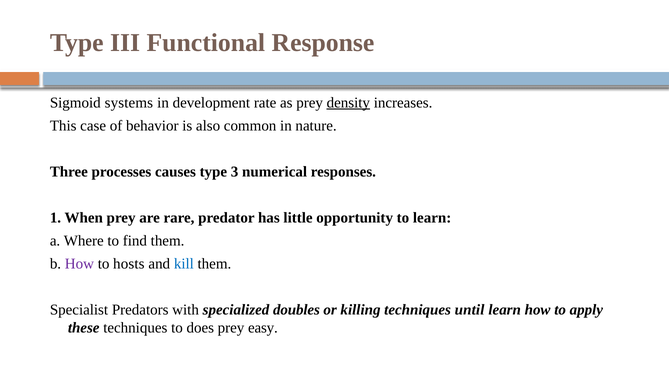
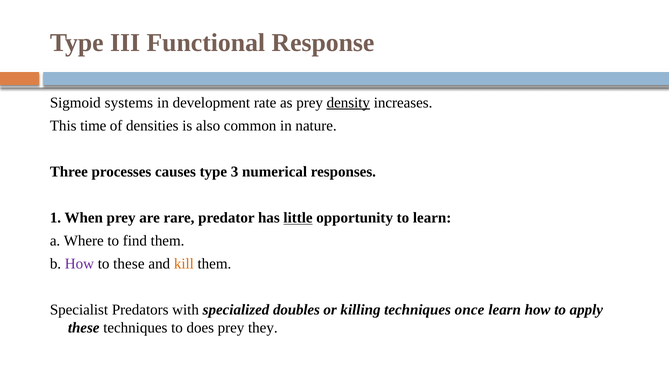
case: case -> time (93, 126)
behavior: behavior -> densities (152, 126)
little underline: none -> present (298, 218)
to hosts: hosts -> these (129, 264)
kill colour: blue -> orange (184, 264)
until: until -> once (470, 310)
easy: easy -> they (263, 328)
